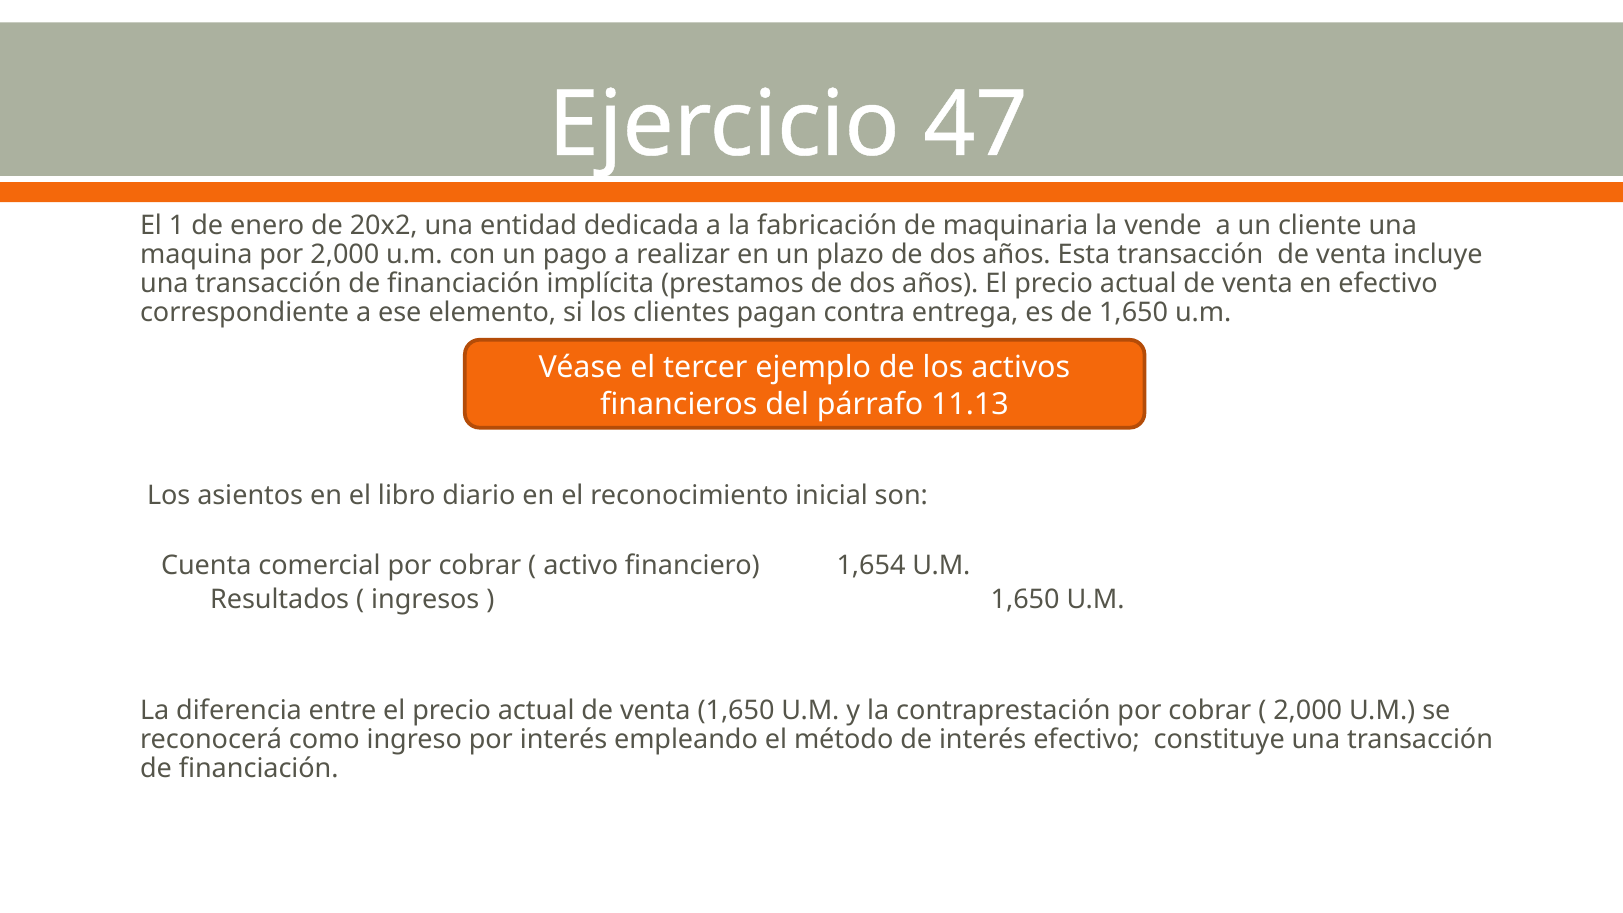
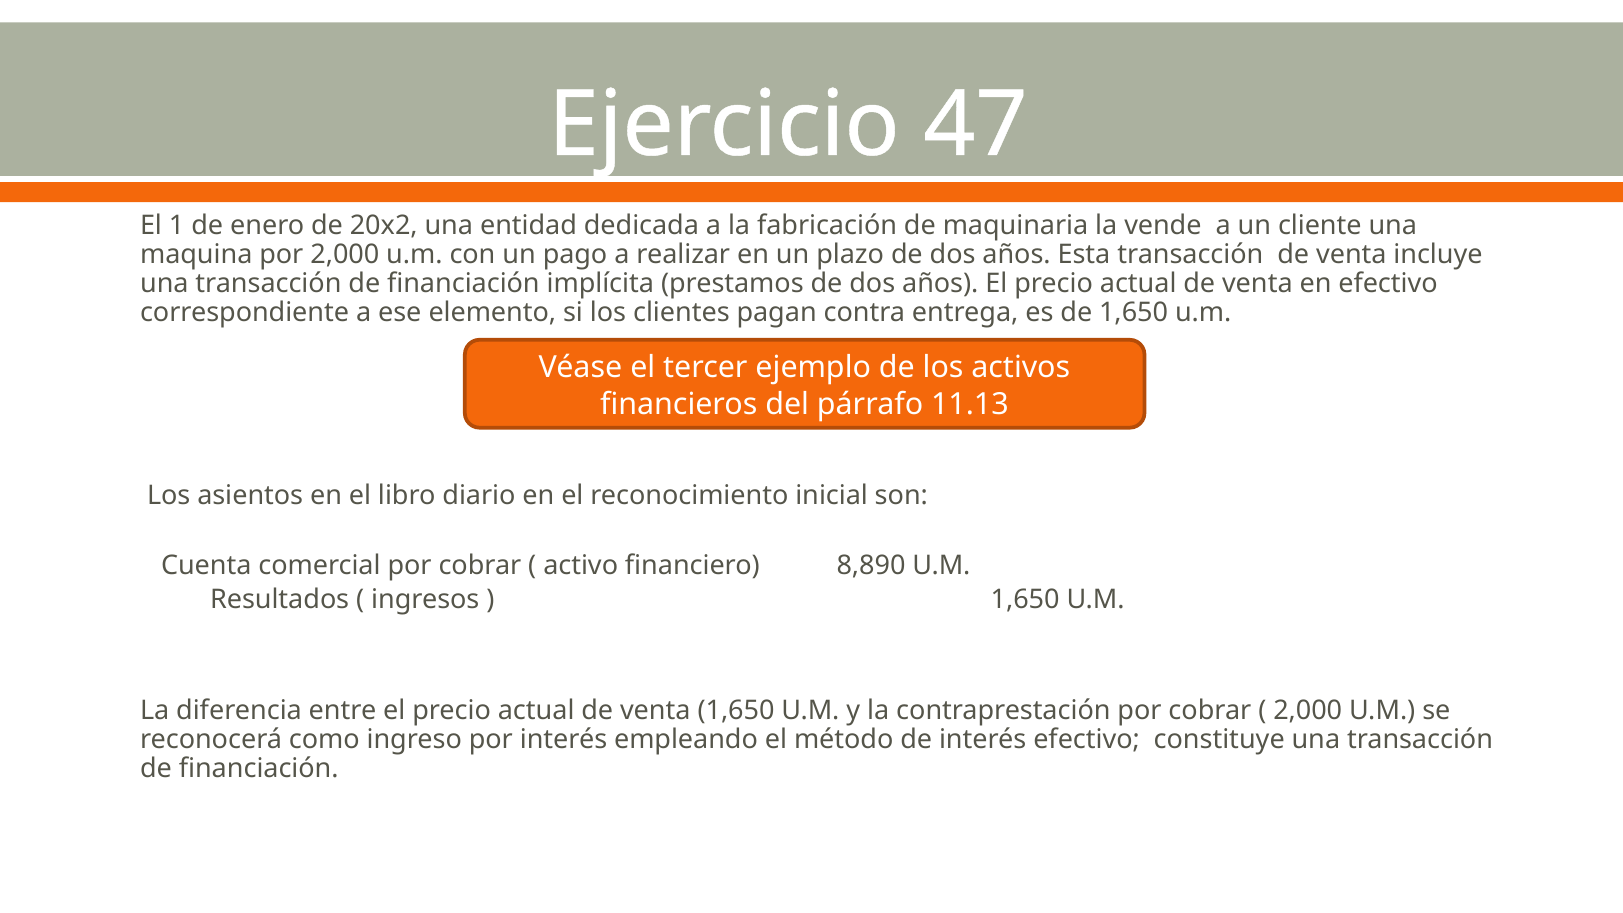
1,654: 1,654 -> 8,890 (871, 565)
